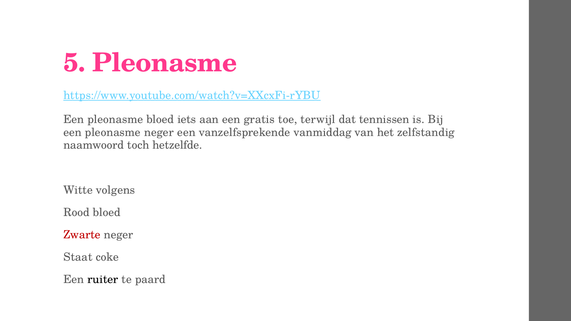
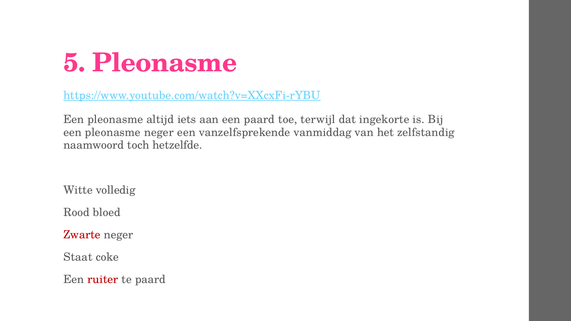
pleonasme bloed: bloed -> altijd (160, 120)
een gratis: gratis -> paard (259, 120)
tennissen: tennissen -> ingekorte (384, 120)
volgens: volgens -> volledig (116, 190)
ruiter colour: black -> red (103, 280)
